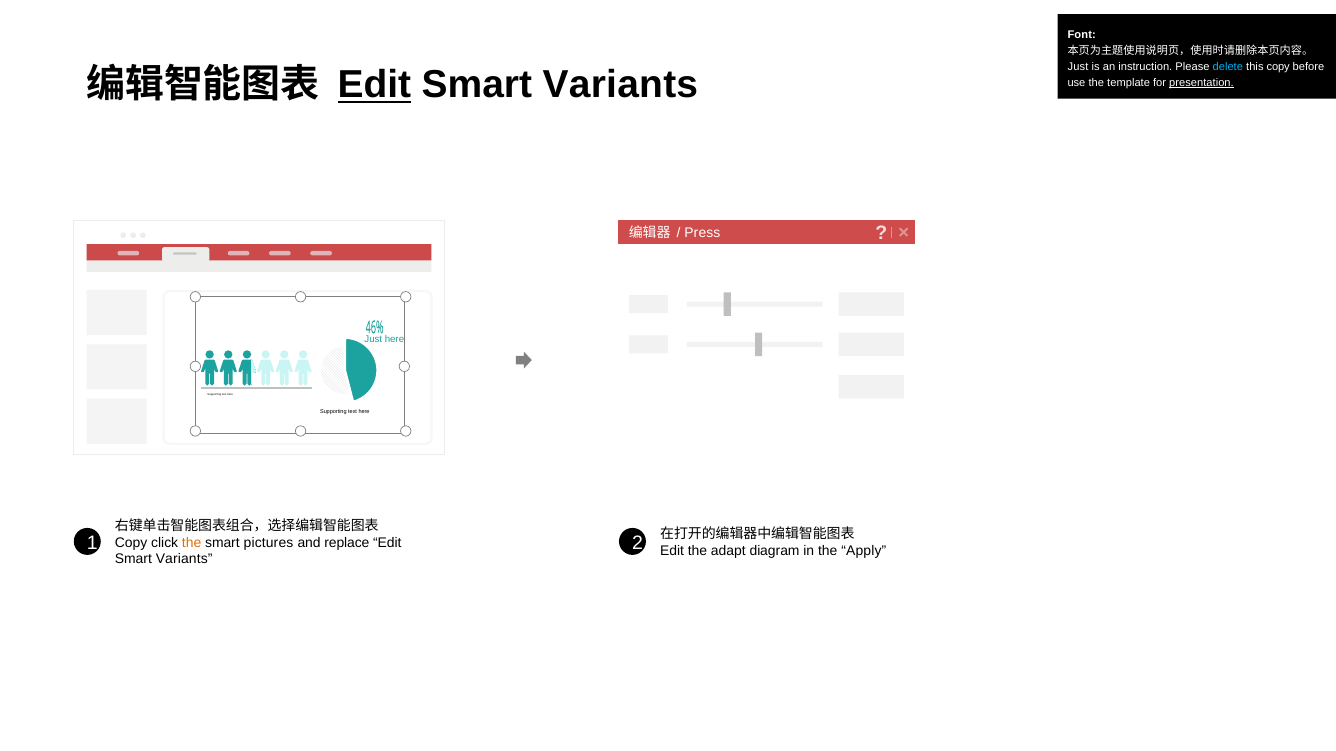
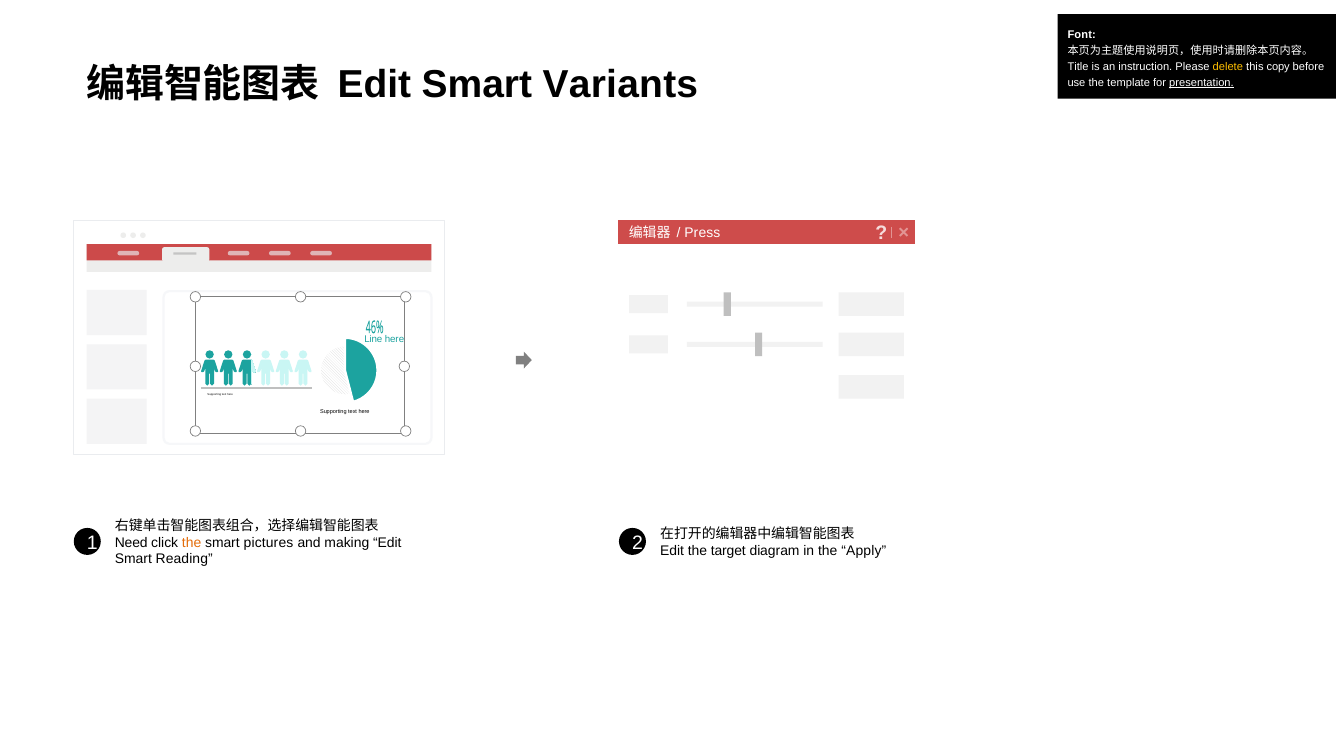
Just: Just -> Title (1078, 66)
delete colour: light blue -> yellow (1228, 66)
Edit underline: present -> none (374, 85)
Just: Just -> Line (373, 339)
Copy: Copy -> Need (131, 543)
replace: replace -> making (347, 543)
adapt: adapt -> target (728, 551)
Variants: Variants -> Reading (184, 560)
